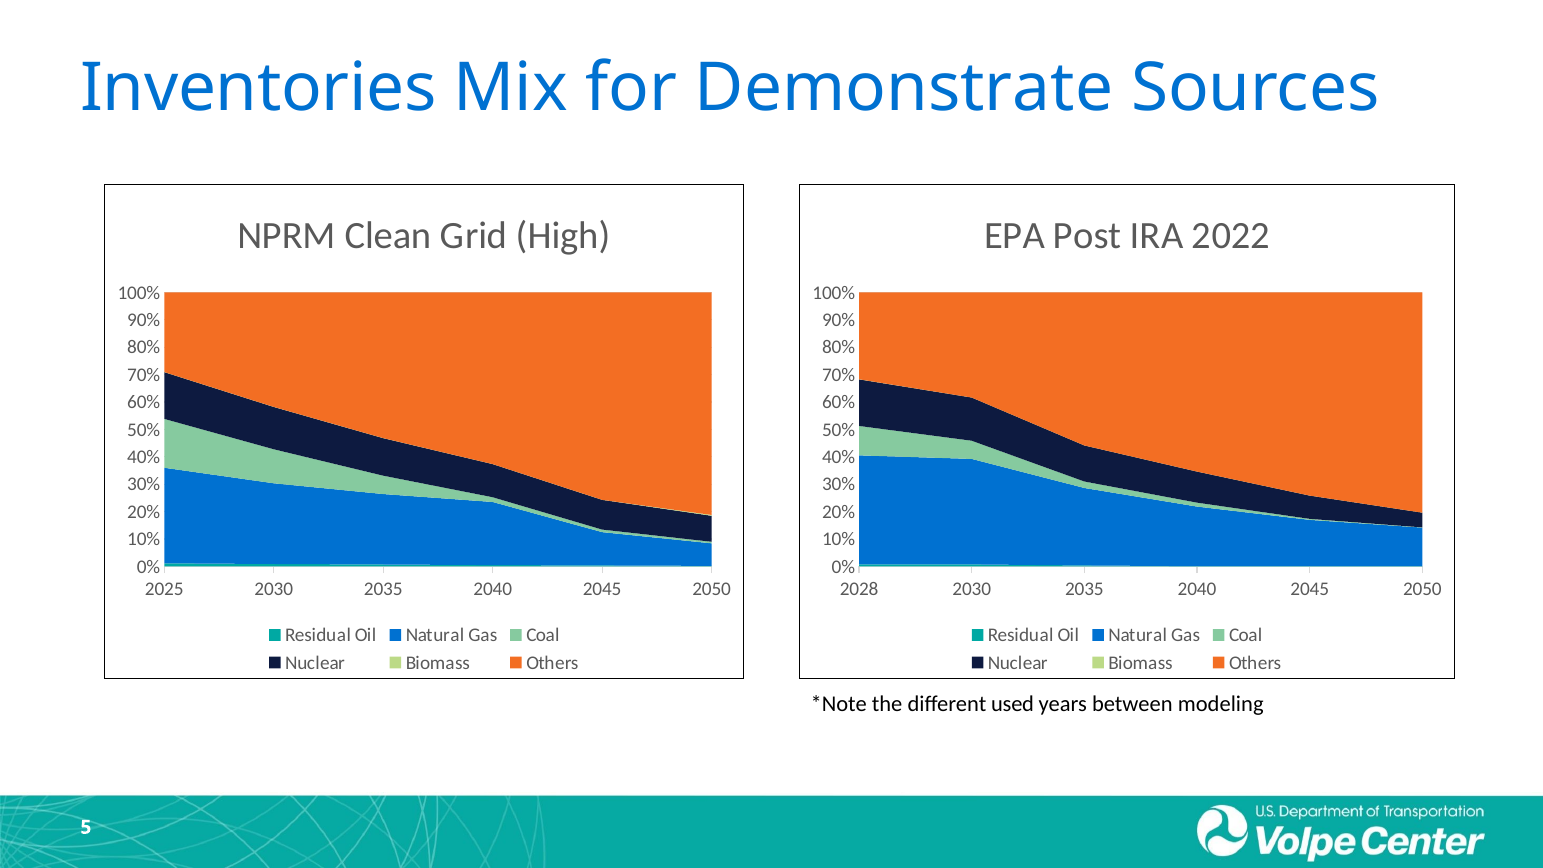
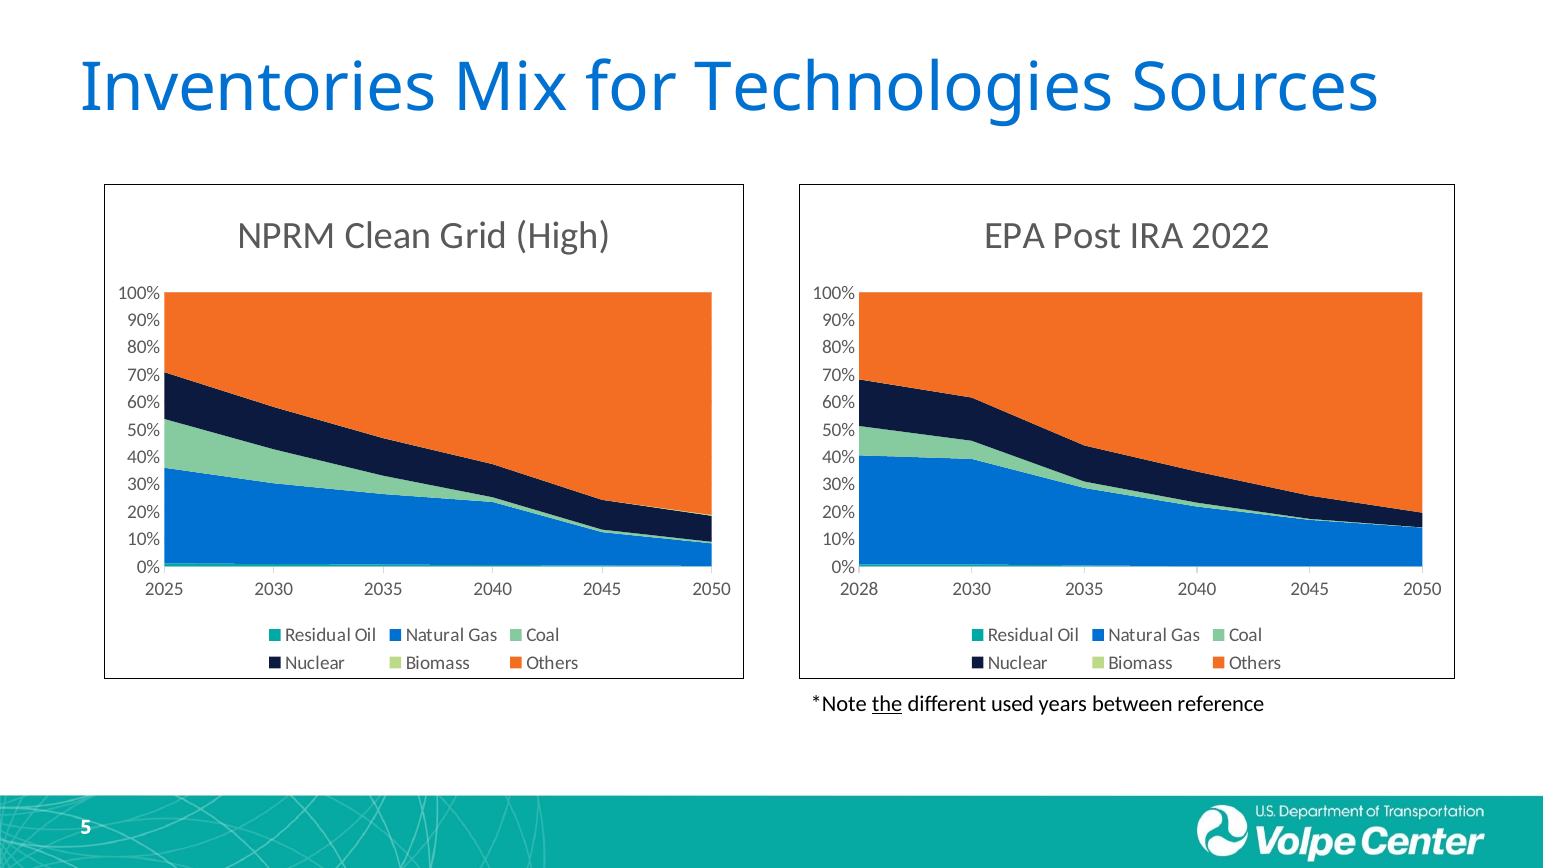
Demonstrate: Demonstrate -> Technologies (904, 88)
the underline: none -> present (887, 704)
modeling: modeling -> reference (1221, 704)
